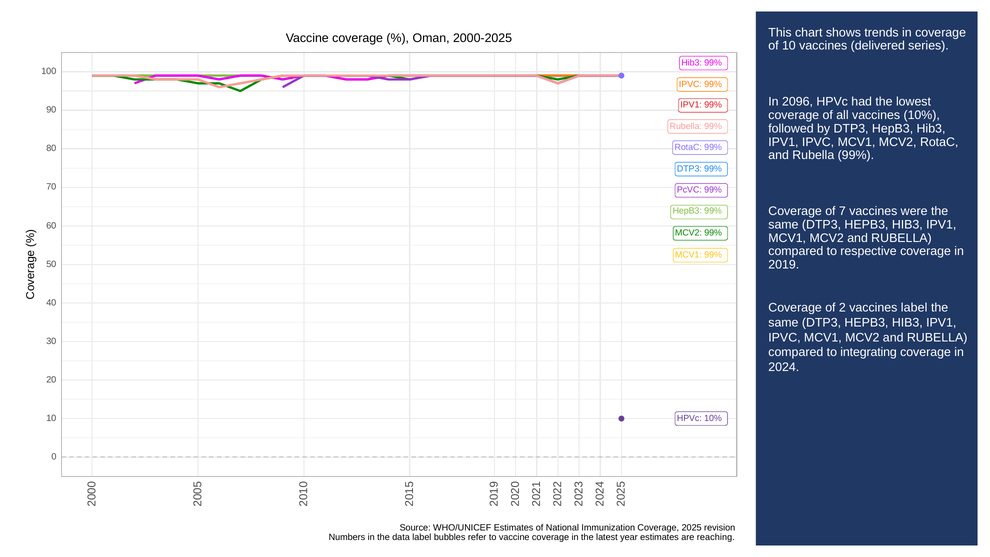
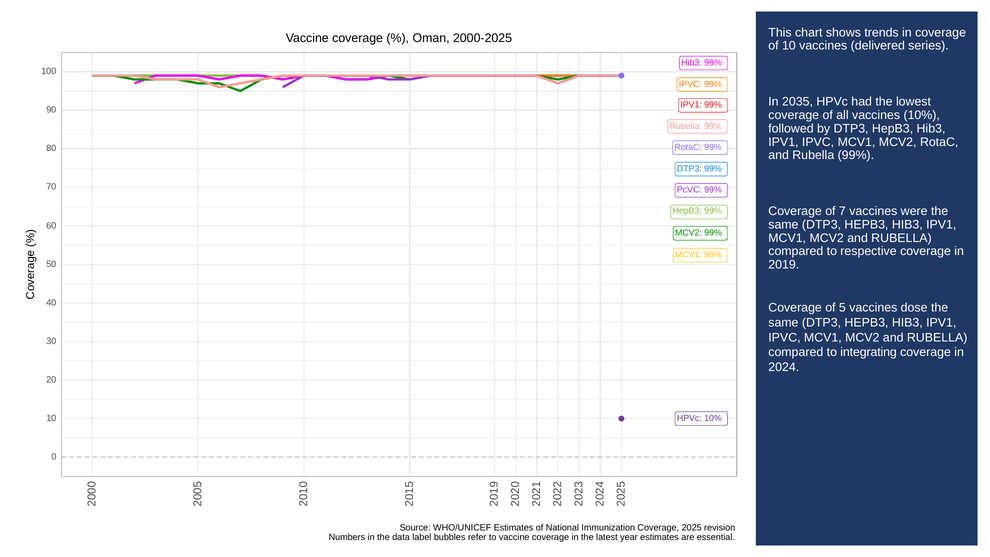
2096: 2096 -> 2035 (797, 102)
of 2: 2 -> 5 (842, 308)
vaccines label: label -> dose (914, 308)
reaching: reaching -> essential (716, 537)
